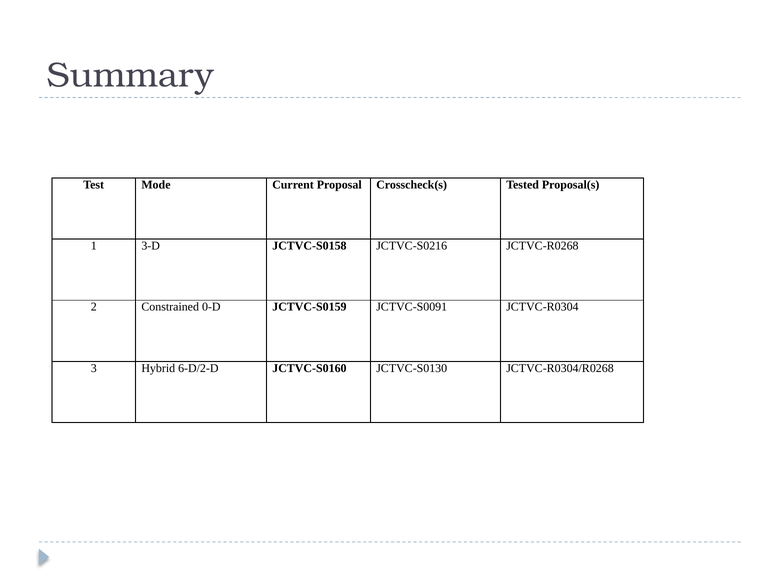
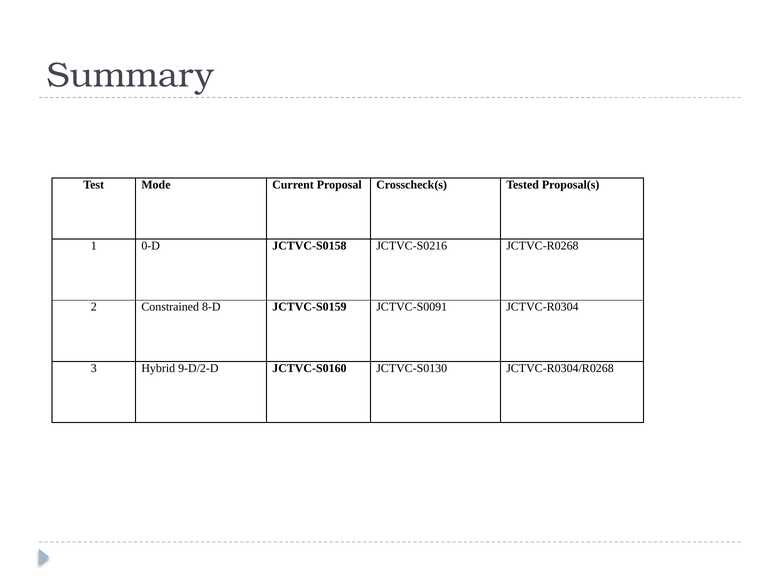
3-D: 3-D -> 0-D (151, 246)
0-D: 0-D -> 8-D (211, 307)
6-D/2-D: 6-D/2-D -> 9-D/2-D (198, 368)
